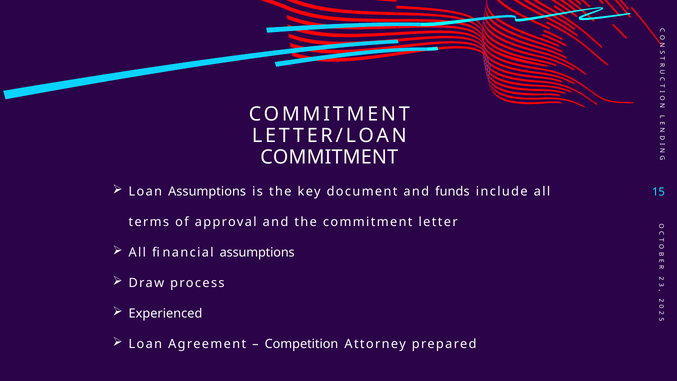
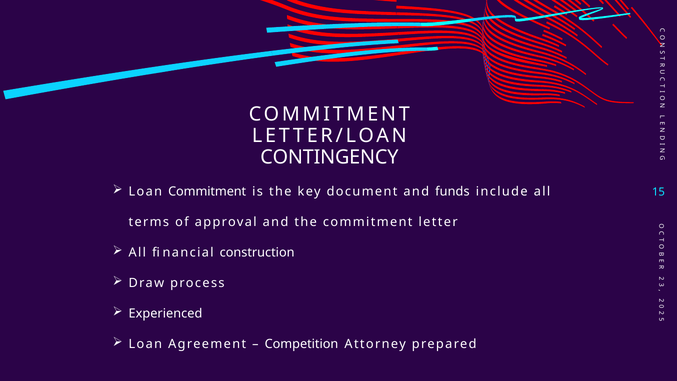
COMMITMENT: COMMITMENT -> CONTINGENCY (329, 157)
Loan Assumptions: Assumptions -> Commitment (207, 191)
financial assumptions: assumptions -> construction (257, 252)
